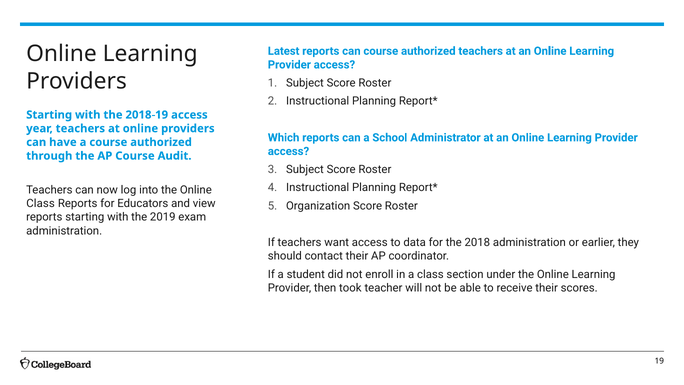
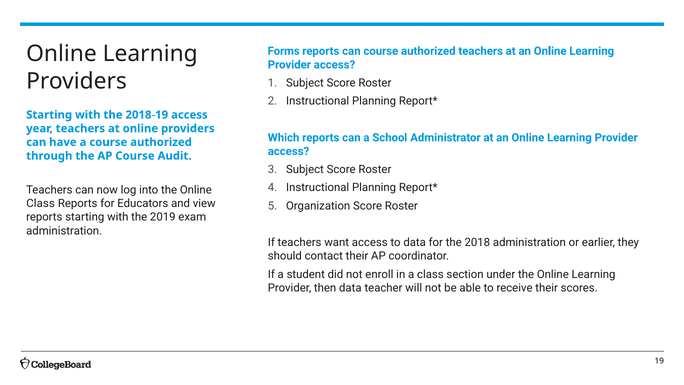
Latest: Latest -> Forms (284, 51)
then took: took -> data (350, 288)
